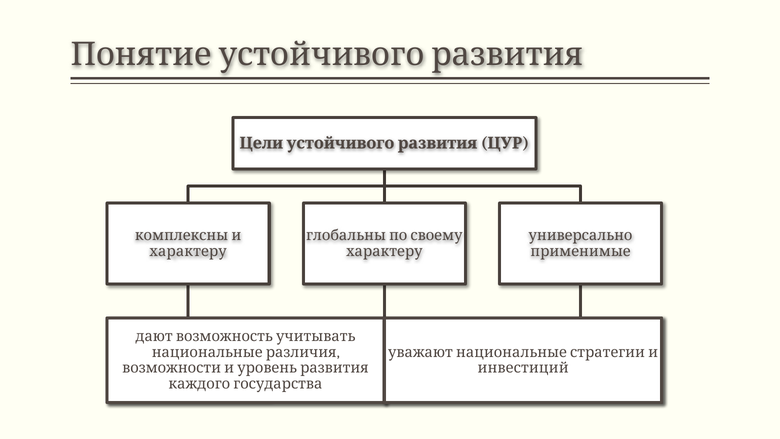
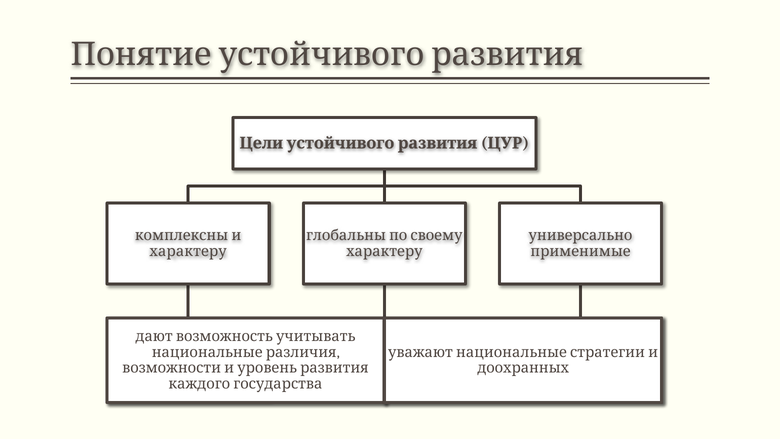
инвестиций: инвестиций -> доохранных (523, 368)
